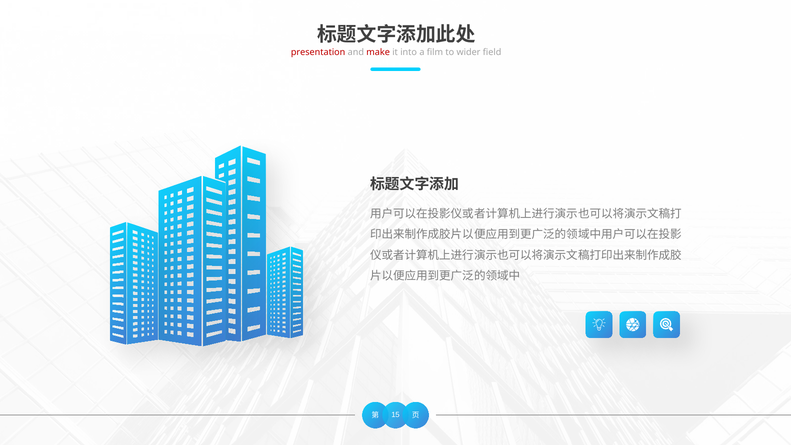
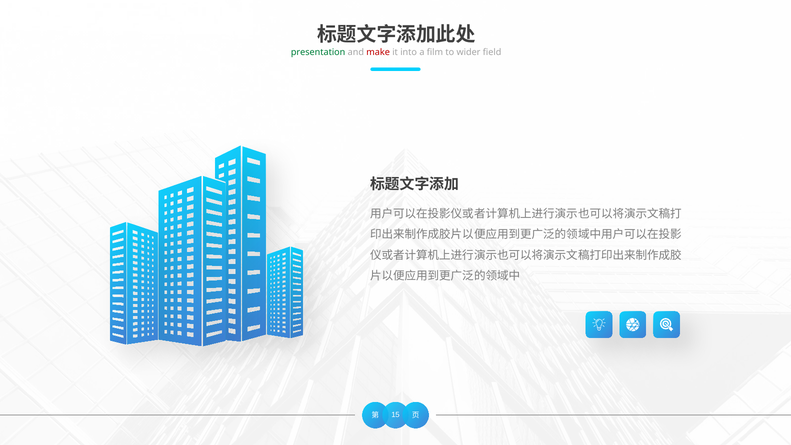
presentation colour: red -> green (318, 52)
